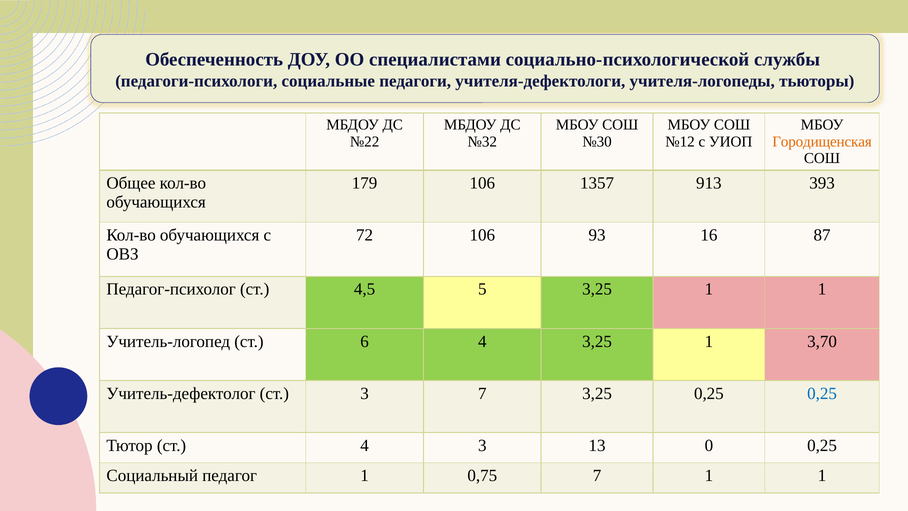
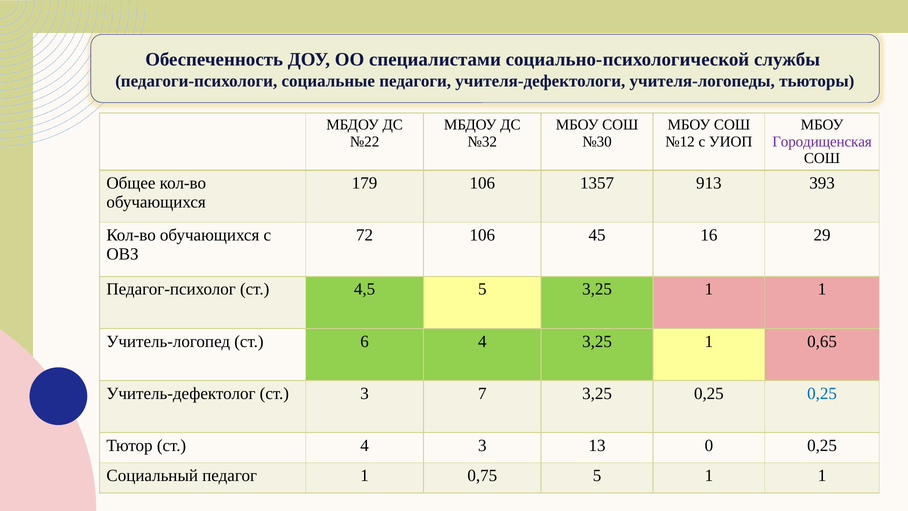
Городищенская colour: orange -> purple (822, 142)
93: 93 -> 45 (597, 235)
87: 87 -> 29 (822, 235)
3,70: 3,70 -> 0,65 (822, 341)
0,75 7: 7 -> 5 (597, 476)
